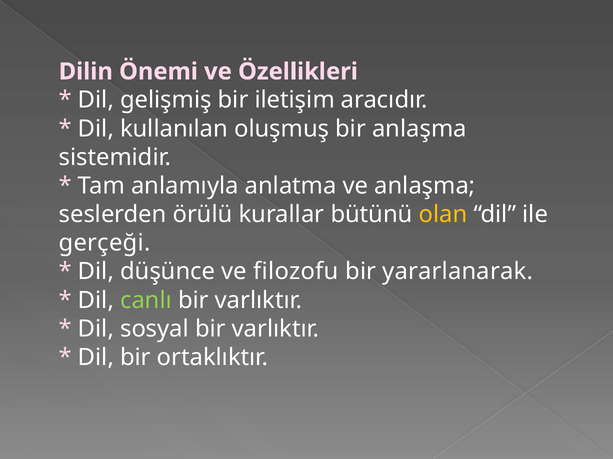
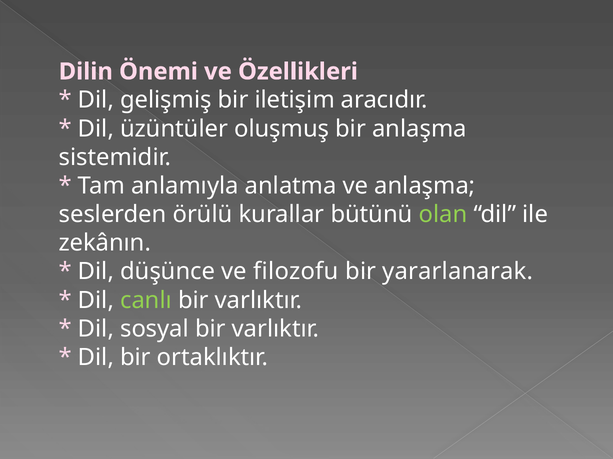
kullanılan: kullanılan -> üzüntüler (174, 129)
olan colour: yellow -> light green (443, 215)
gerçeği: gerçeği -> zekânın (105, 243)
